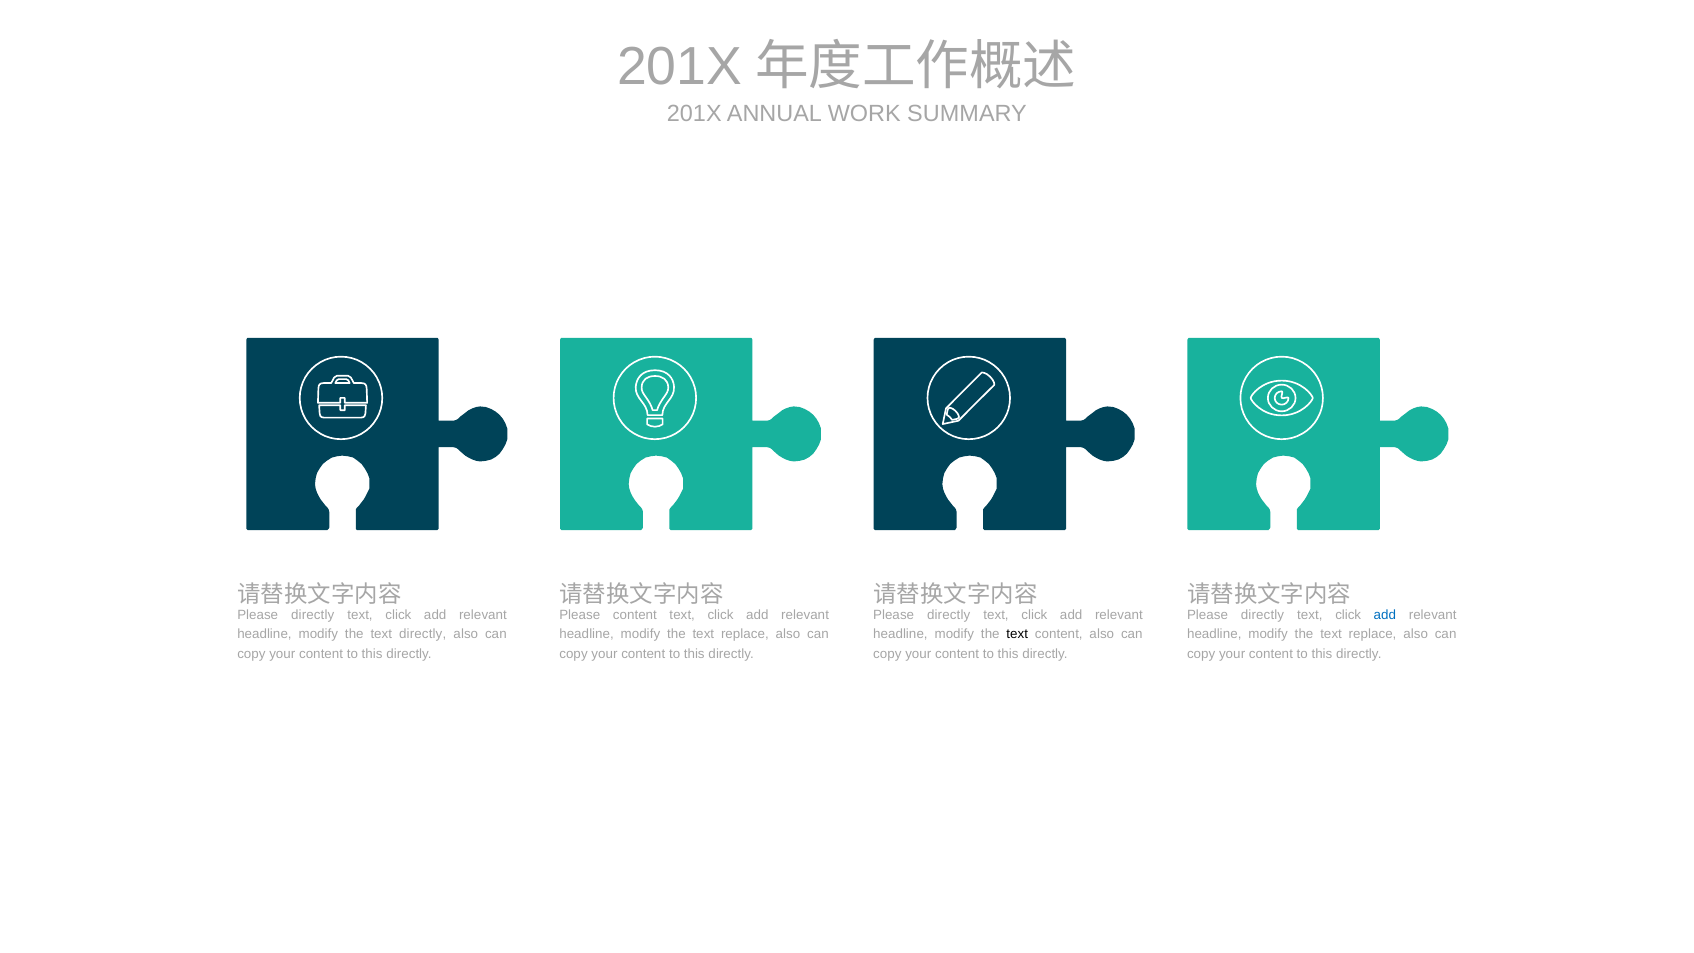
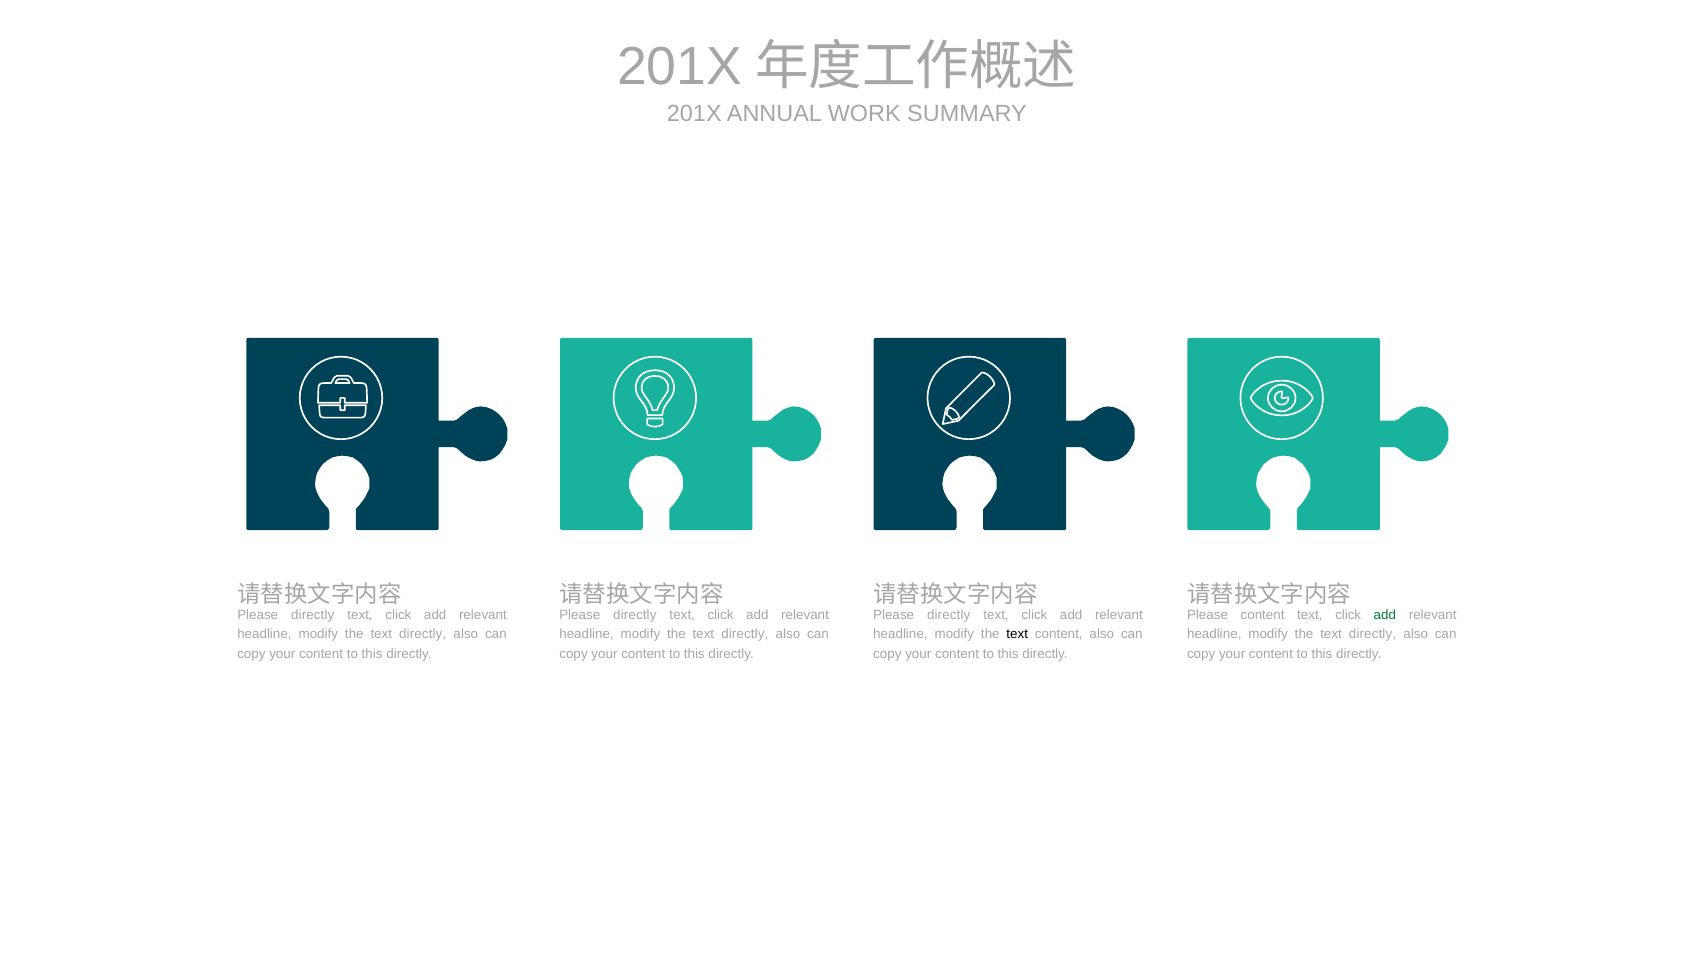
content: content -> directly (635, 615)
directly: directly -> content (1263, 615)
add colour: blue -> green (1385, 615)
replace: replace -> directly (745, 634)
replace: replace -> directly (1372, 634)
